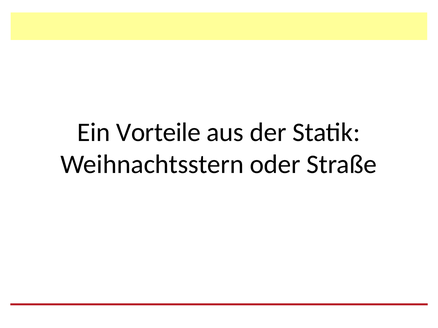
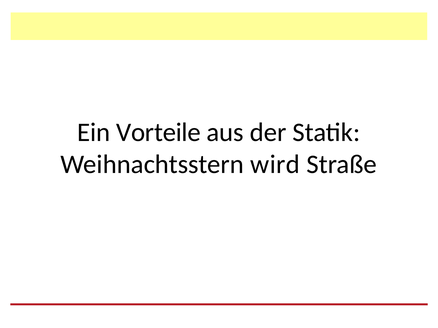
oder: oder -> wird (275, 165)
